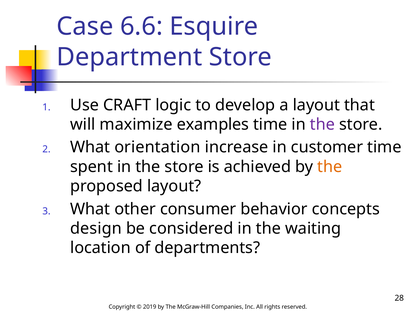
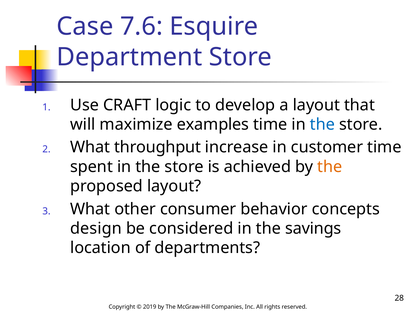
6.6: 6.6 -> 7.6 (141, 26)
the colour: purple -> blue (322, 124)
orientation: orientation -> throughput (158, 147)
waiting: waiting -> savings (313, 228)
